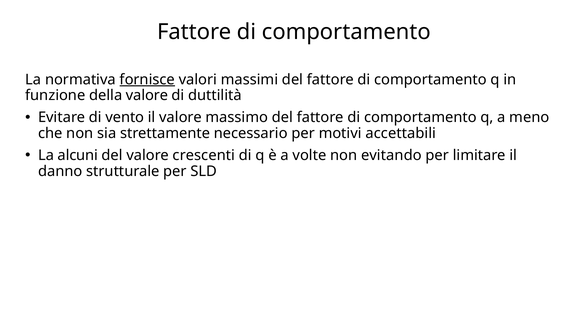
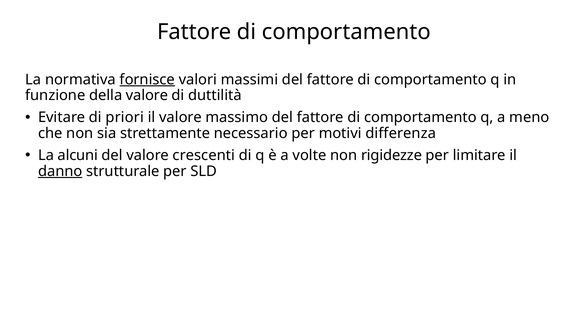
vento: vento -> priori (125, 117)
accettabili: accettabili -> differenza (401, 133)
evitando: evitando -> rigidezze (391, 155)
danno underline: none -> present (60, 171)
